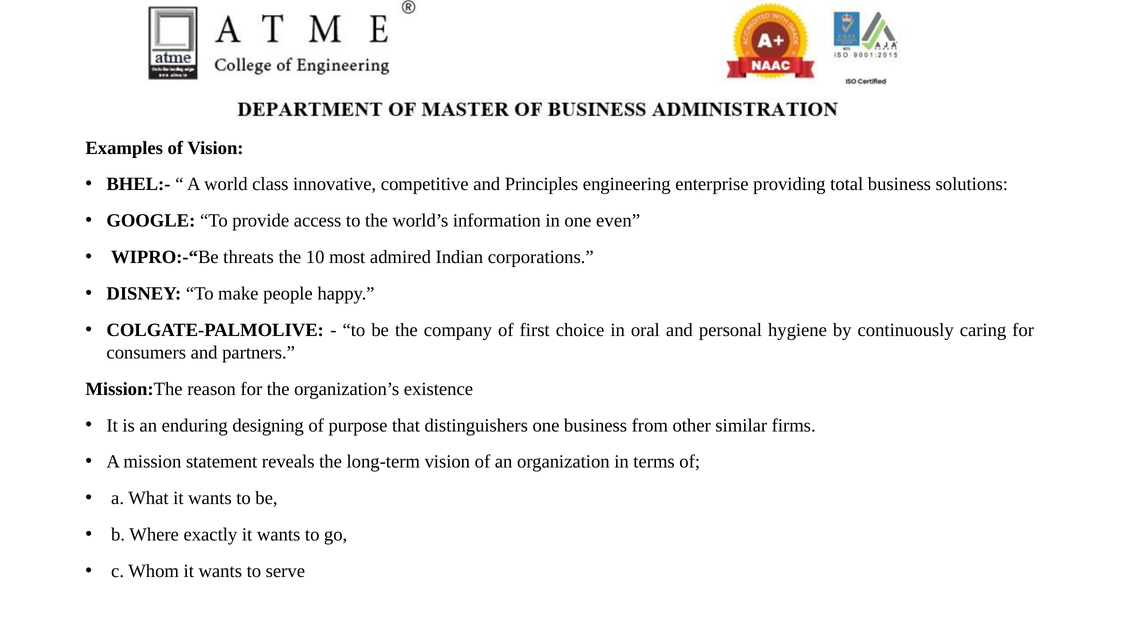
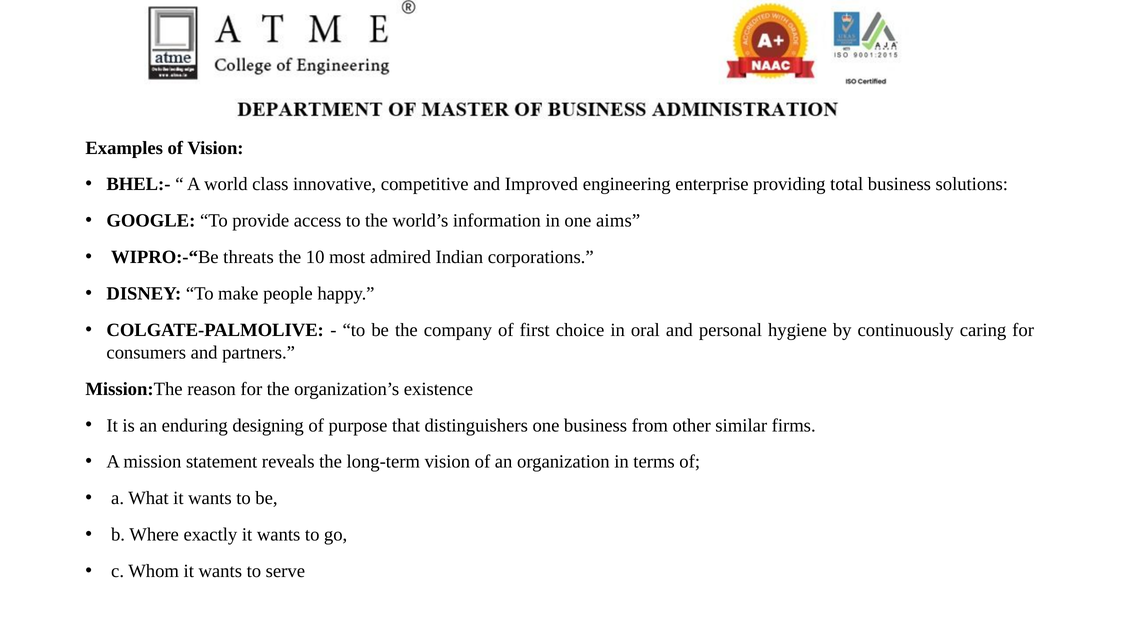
Principles: Principles -> Improved (541, 184)
even: even -> aims (618, 221)
